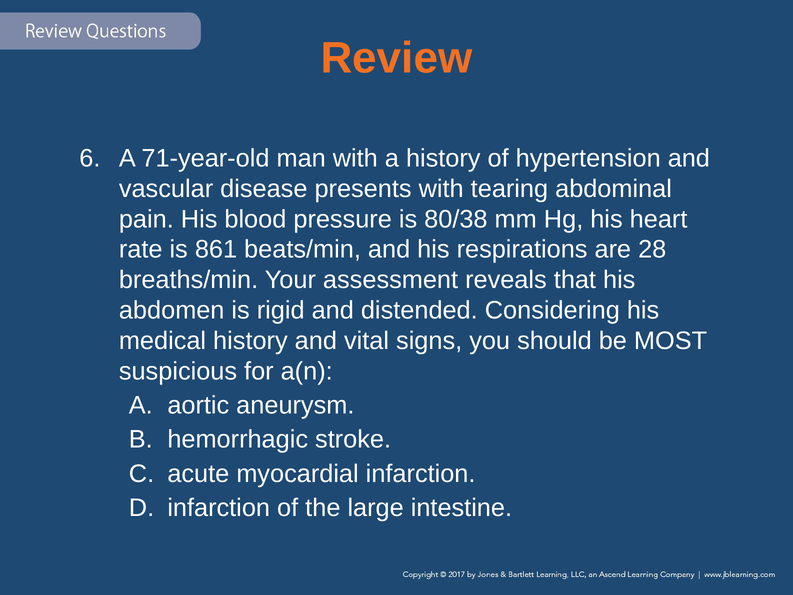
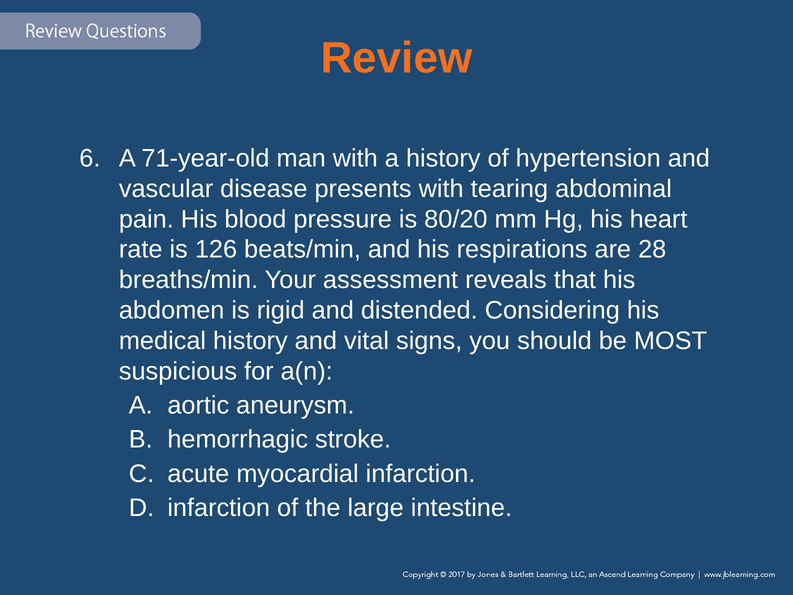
80/38: 80/38 -> 80/20 (456, 219)
861: 861 -> 126 (216, 250)
